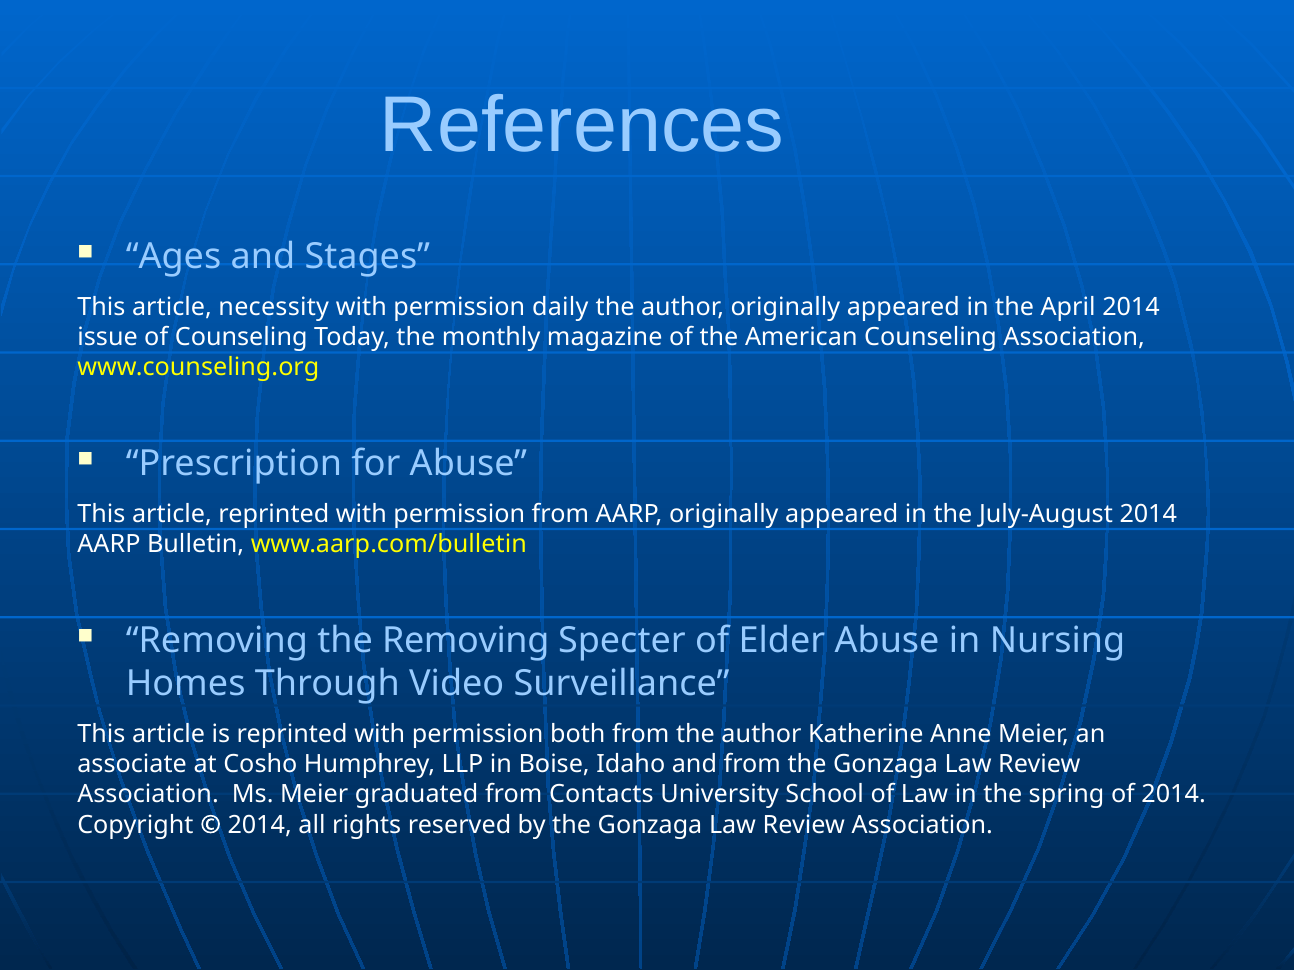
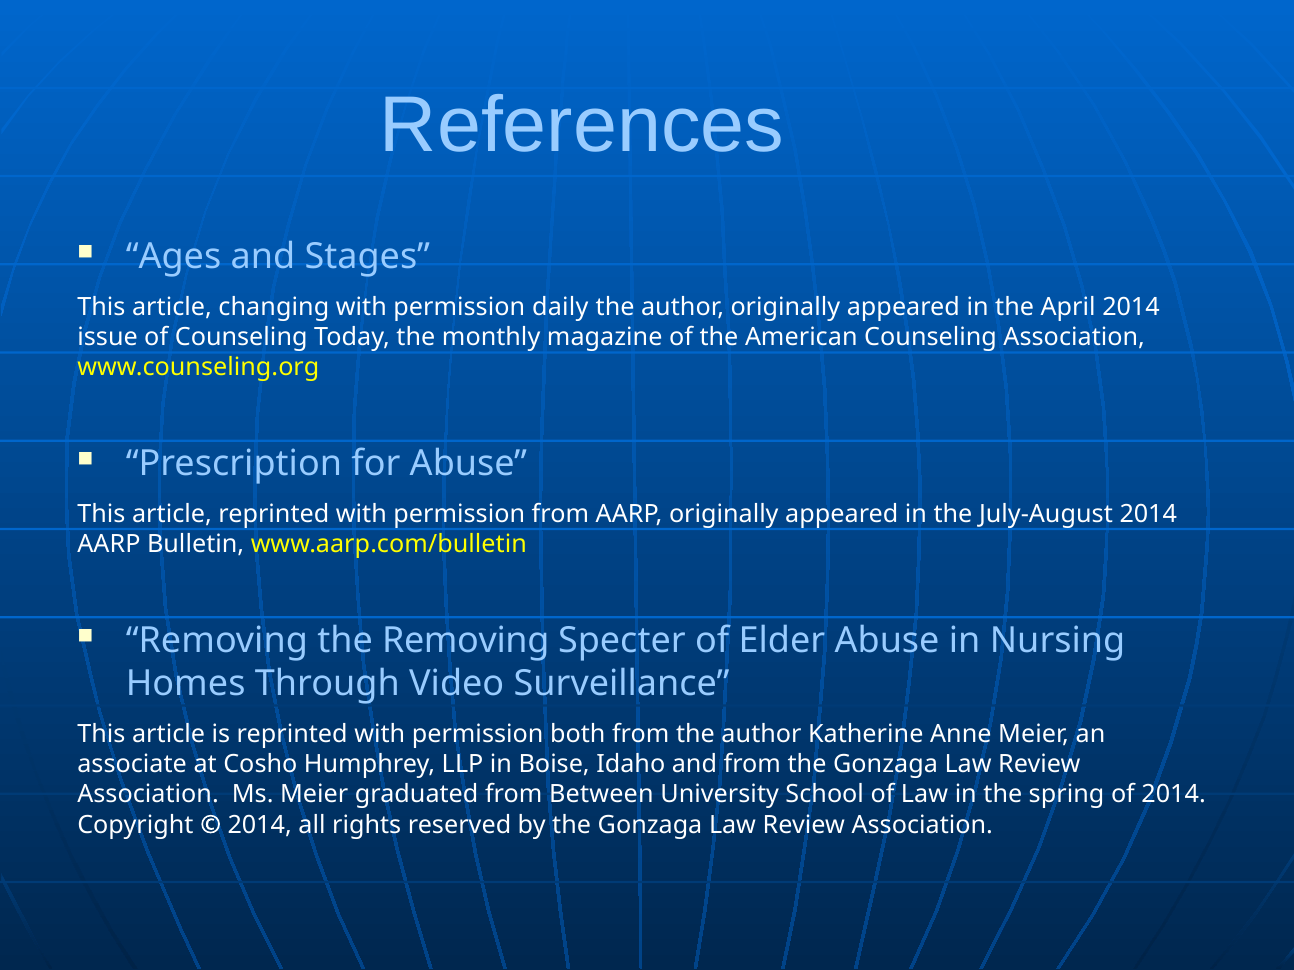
necessity: necessity -> changing (274, 307)
Contacts: Contacts -> Between (601, 795)
